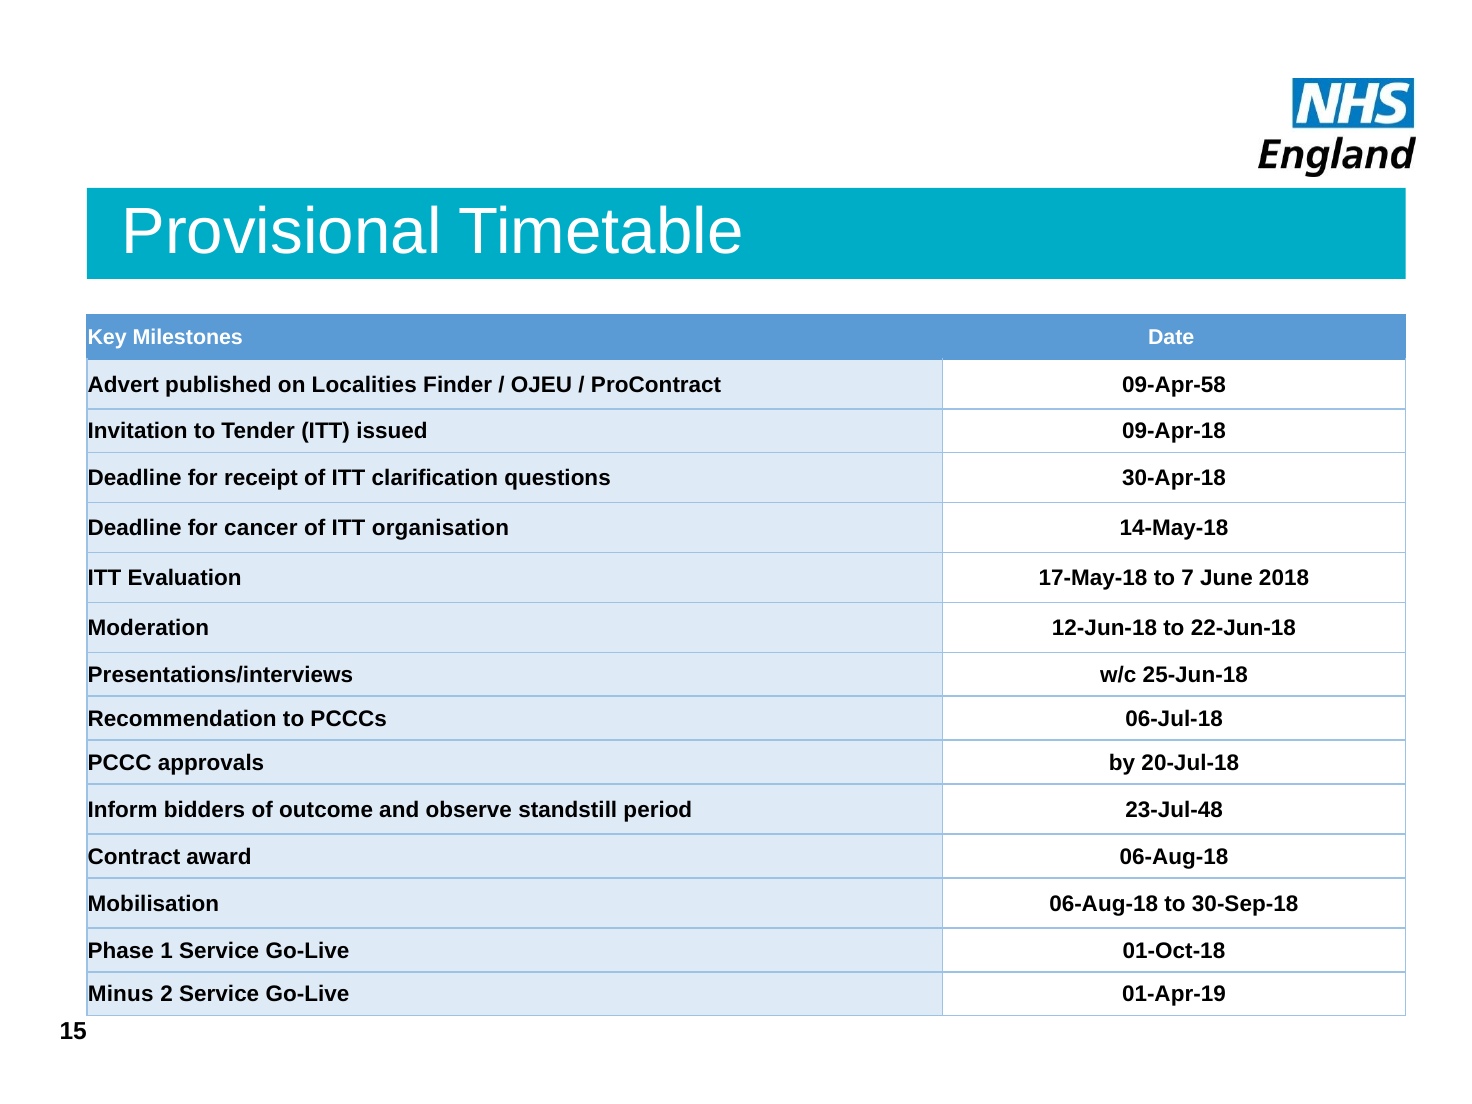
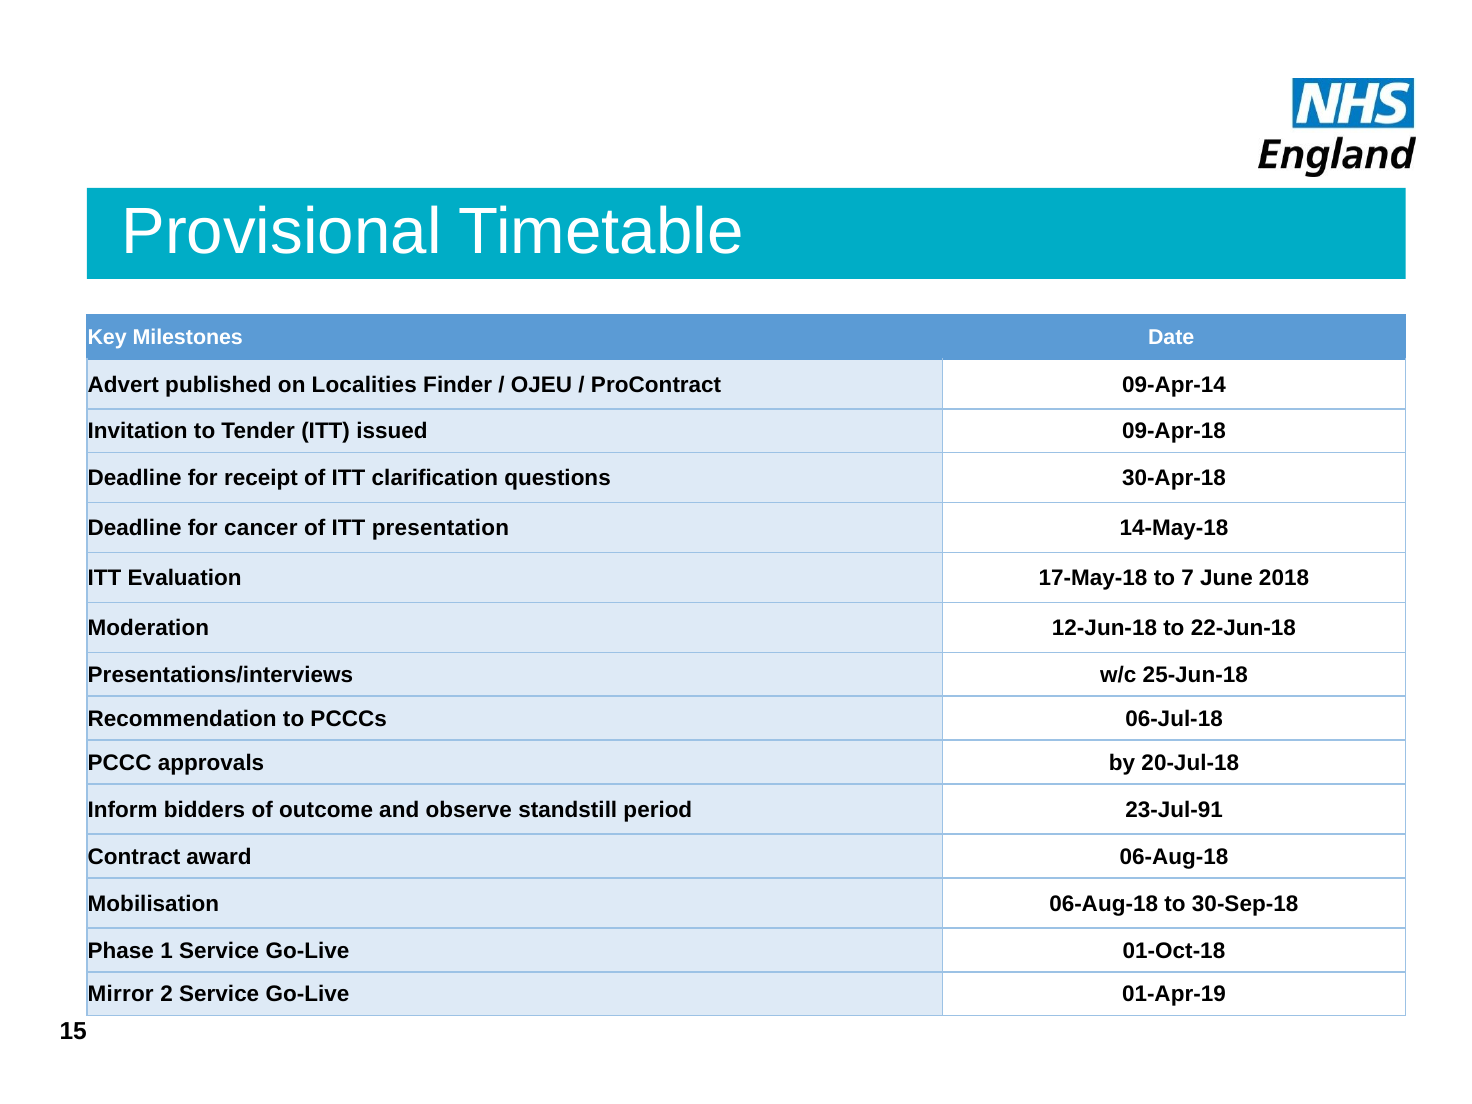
09-Apr-58: 09-Apr-58 -> 09-Apr-14 (1174, 385)
organisation: organisation -> presentation (440, 528)
23-Jul-48: 23-Jul-48 -> 23-Jul-91 (1174, 810)
Minus: Minus -> Mirror (121, 995)
